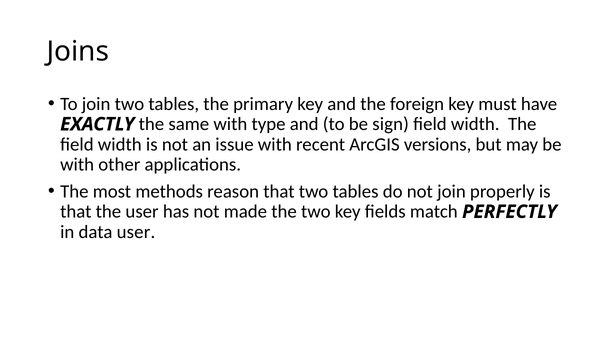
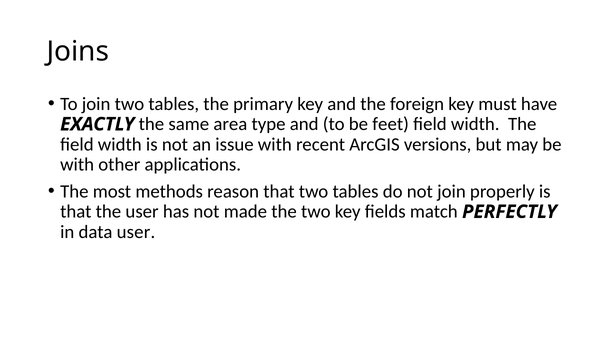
same with: with -> area (230, 124)
sign: sign -> feet (391, 124)
